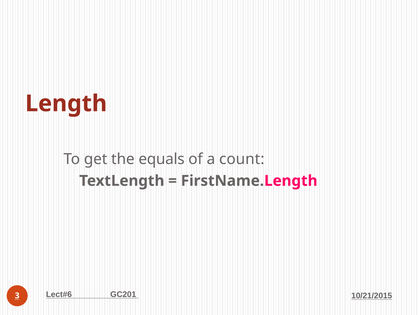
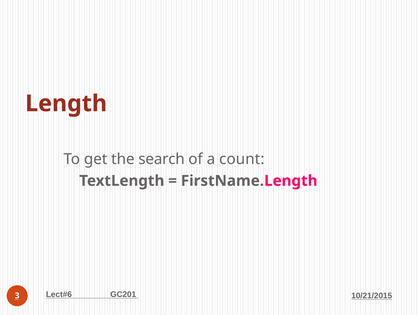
equals: equals -> search (162, 159)
